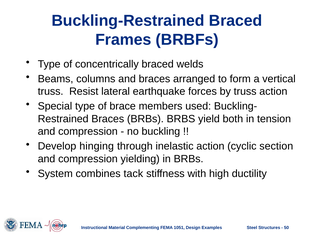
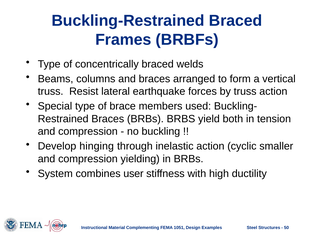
section: section -> smaller (276, 146)
tack: tack -> user (133, 173)
